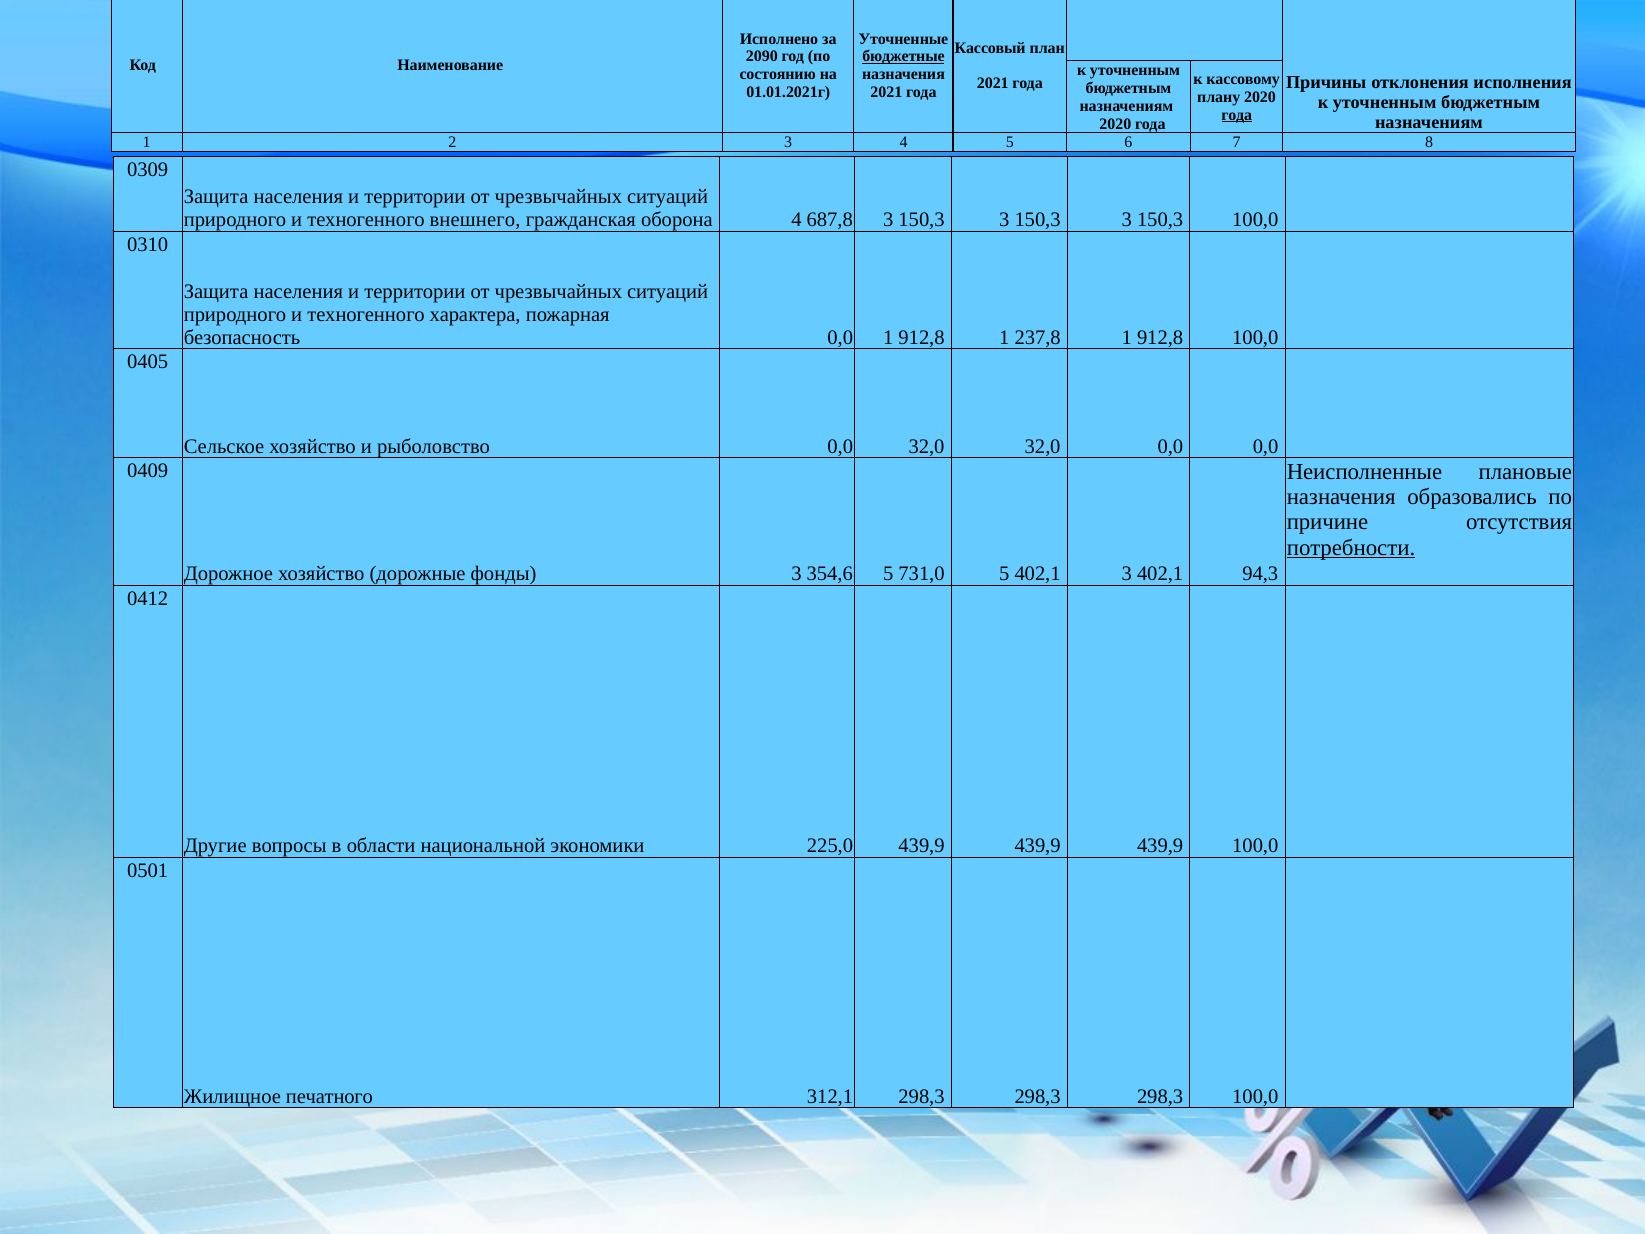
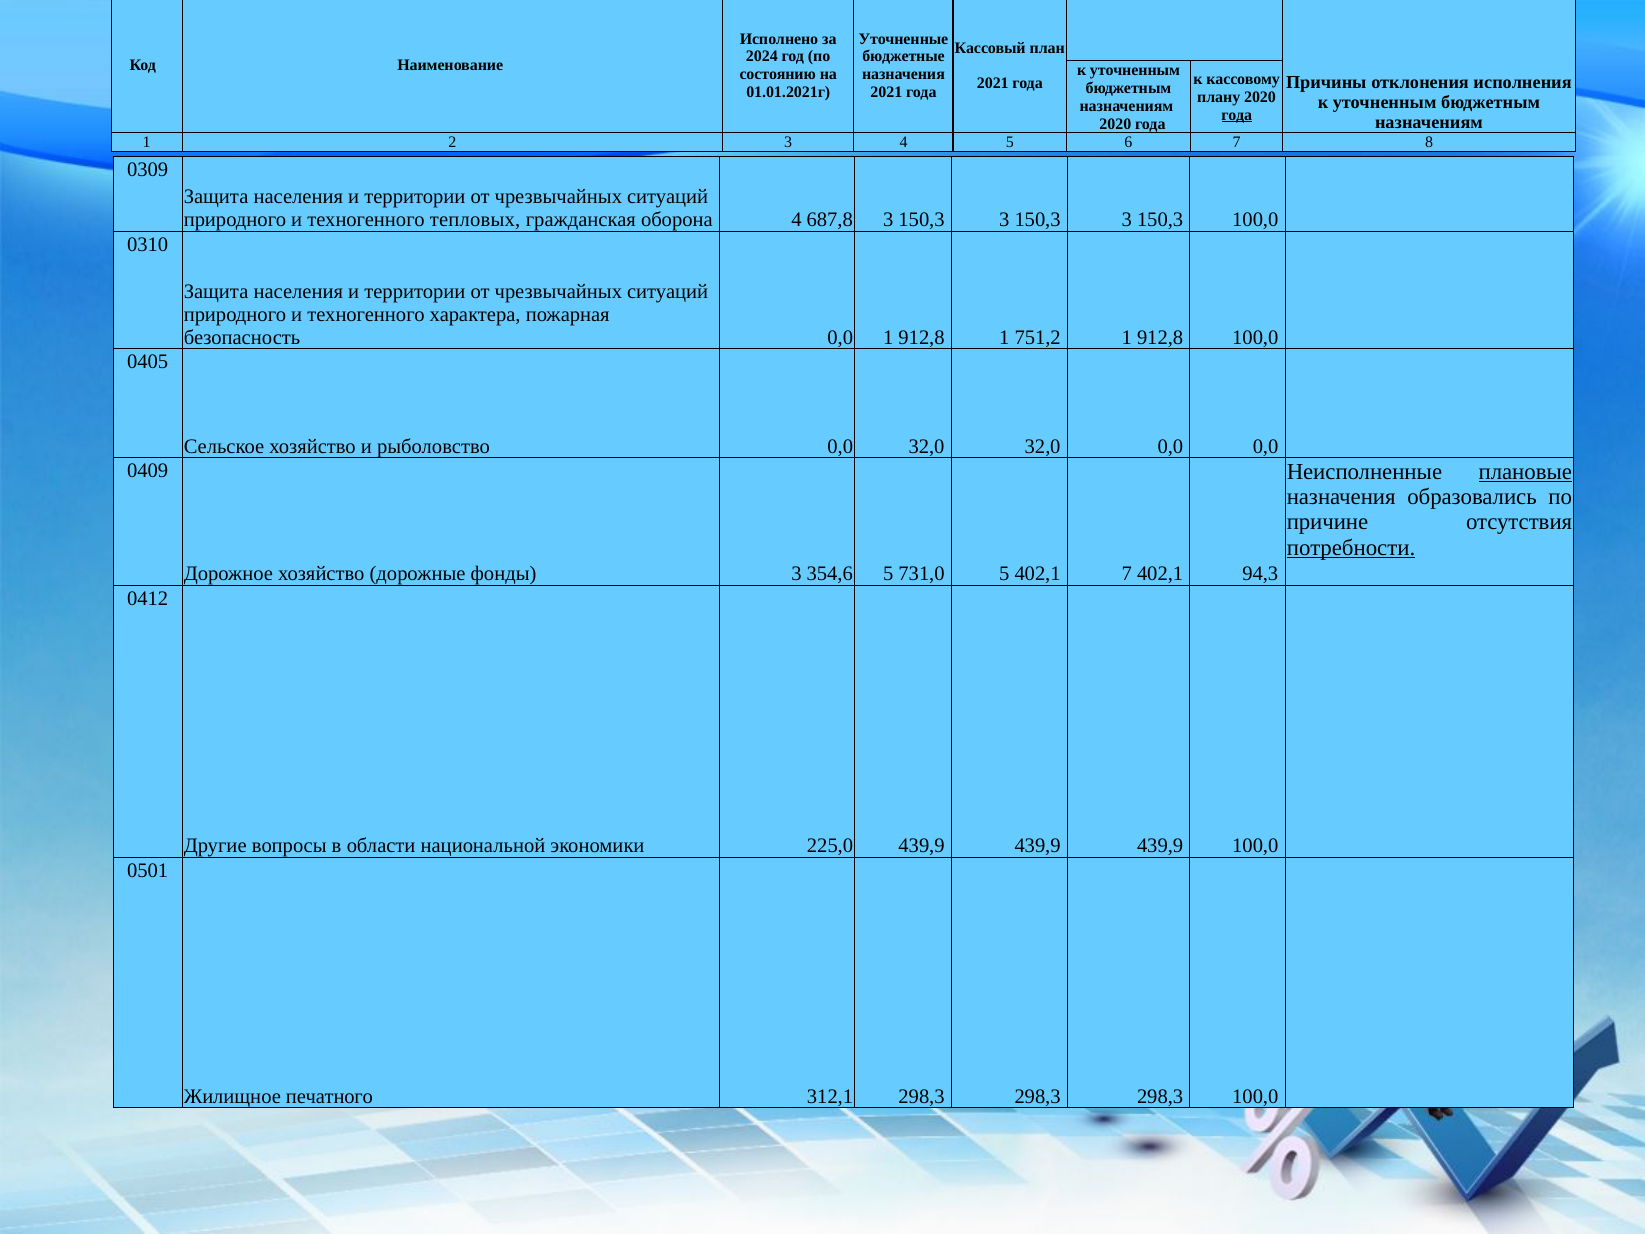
2090: 2090 -> 2024 (762, 57)
бюджетные underline: present -> none (904, 57)
внешнего: внешнего -> тепловых (475, 220)
237,8: 237,8 -> 751,2 (1038, 337)
плановые underline: none -> present (1525, 472)
402,1 3: 3 -> 7 (1127, 574)
